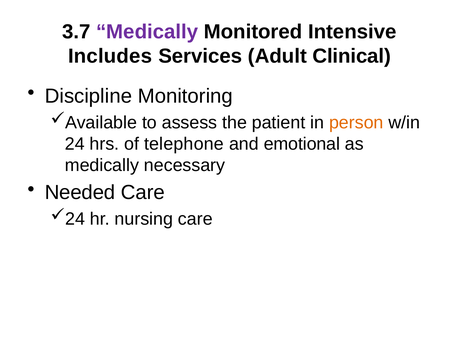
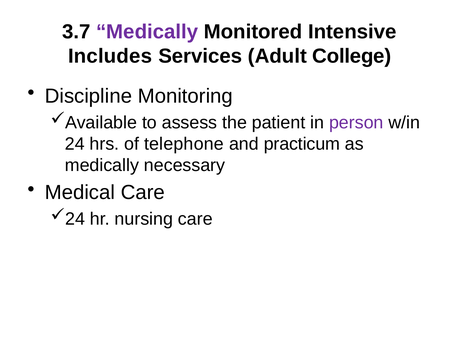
Clinical: Clinical -> College (352, 56)
person colour: orange -> purple (356, 123)
emotional: emotional -> practicum (302, 144)
Needed: Needed -> Medical (80, 193)
